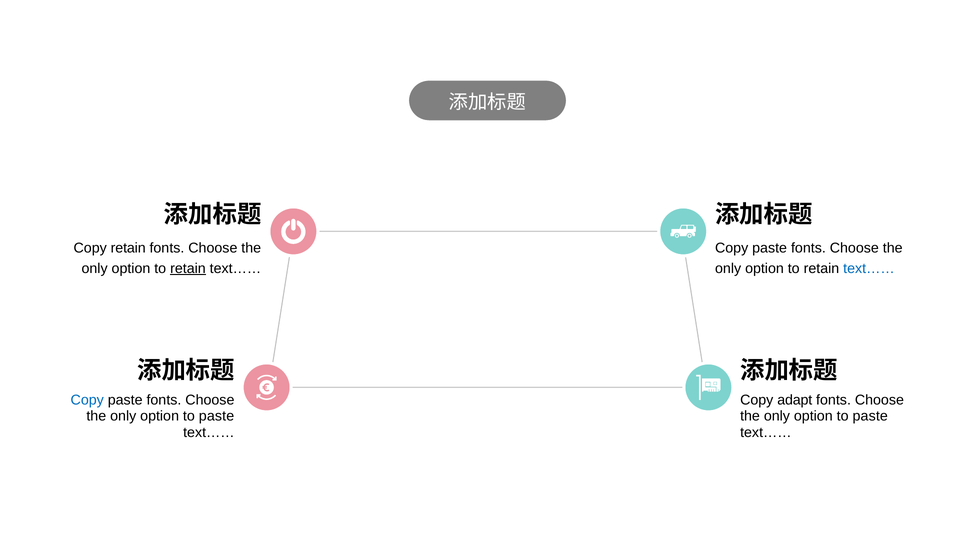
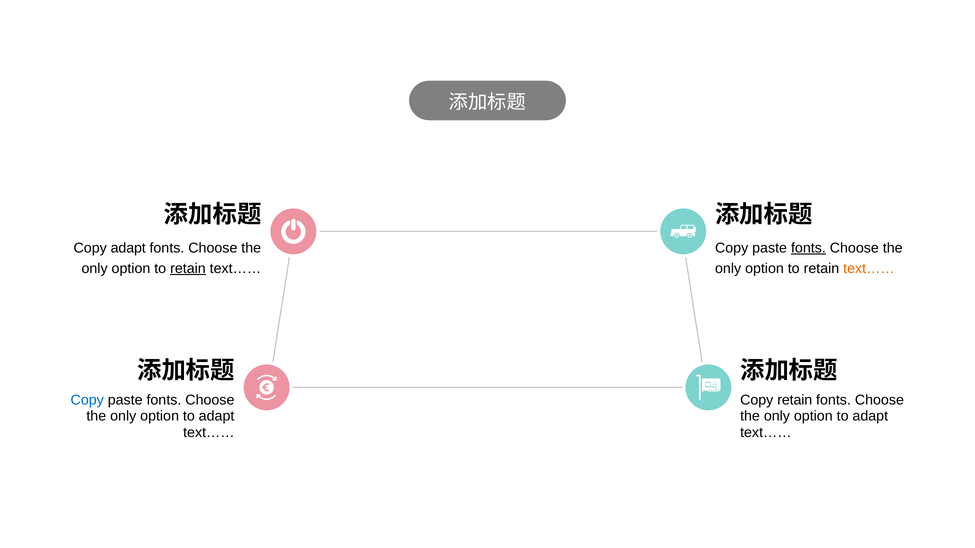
Copy retain: retain -> adapt (128, 248)
fonts underline: none -> present (808, 248)
text…… colour: blue -> orange (869, 269)
Copy adapt: adapt -> retain (795, 400)
paste: paste -> adapt (217, 417)
paste: paste -> adapt (870, 417)
